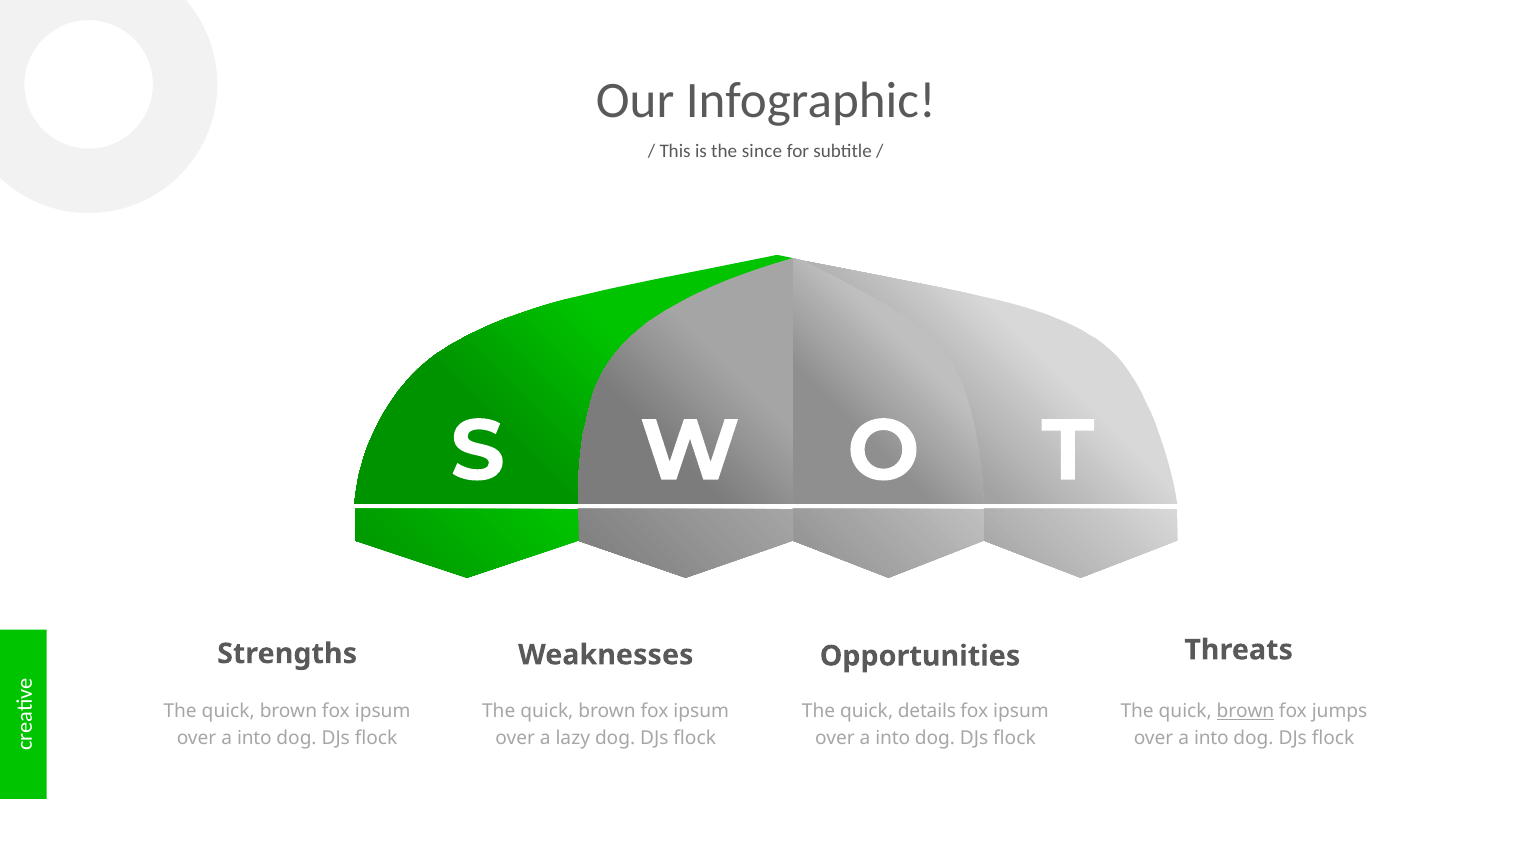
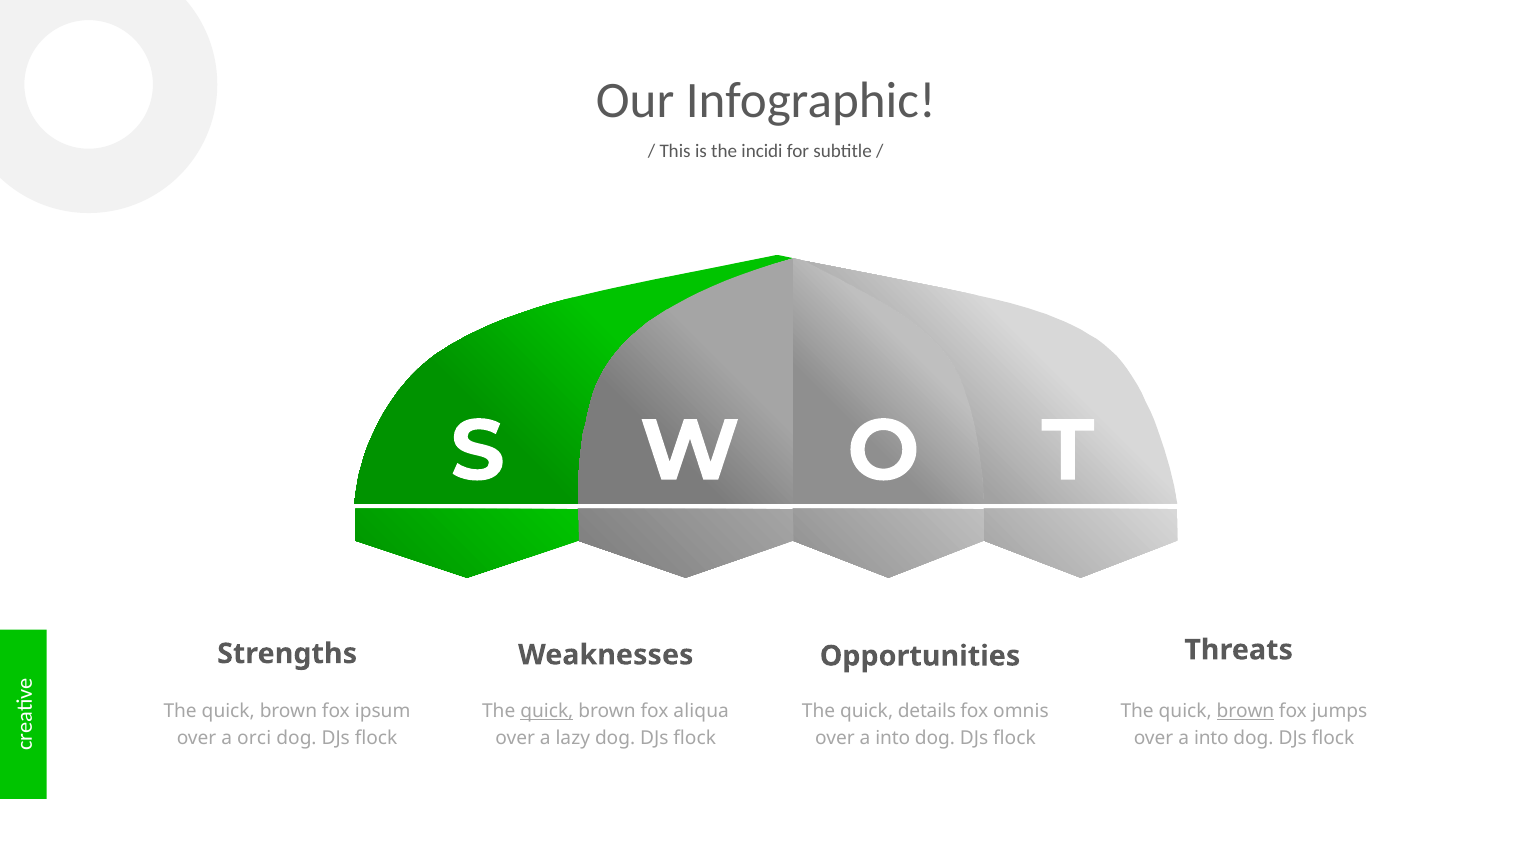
since: since -> incidi (762, 151)
quick underline: none -> present (547, 711)
ipsum: ipsum -> aliqua (701, 711)
ipsum: ipsum -> omnis (1021, 711)
into: into -> orci (254, 738)
